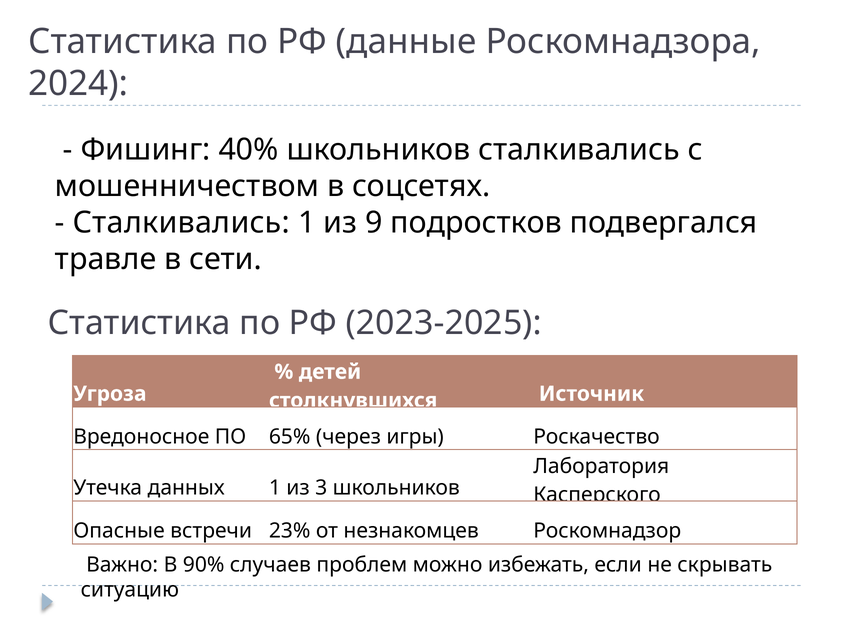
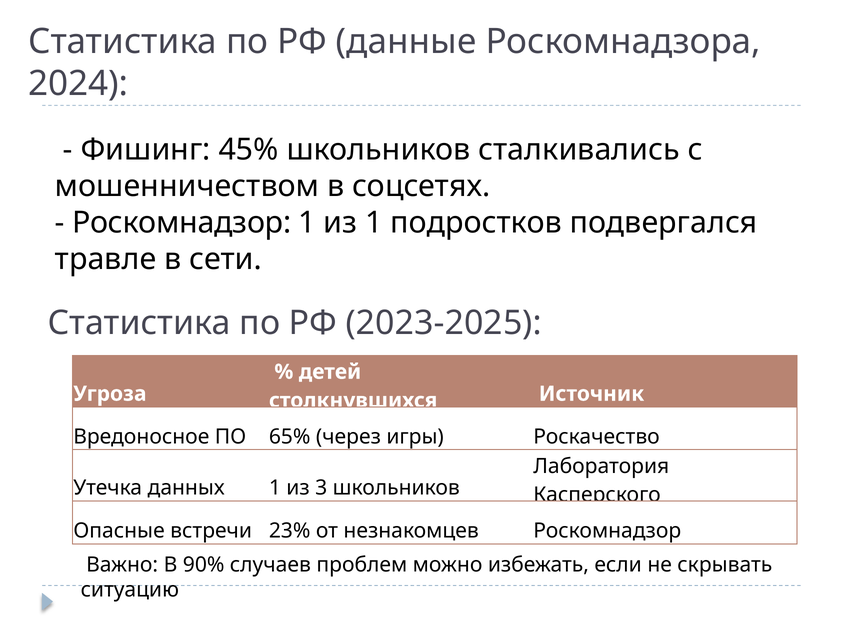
40%: 40% -> 45% (249, 150)
Сталкивались: Сталкивались -> Роскомнадзор (182, 223)
из 9: 9 -> 1 (374, 223)
